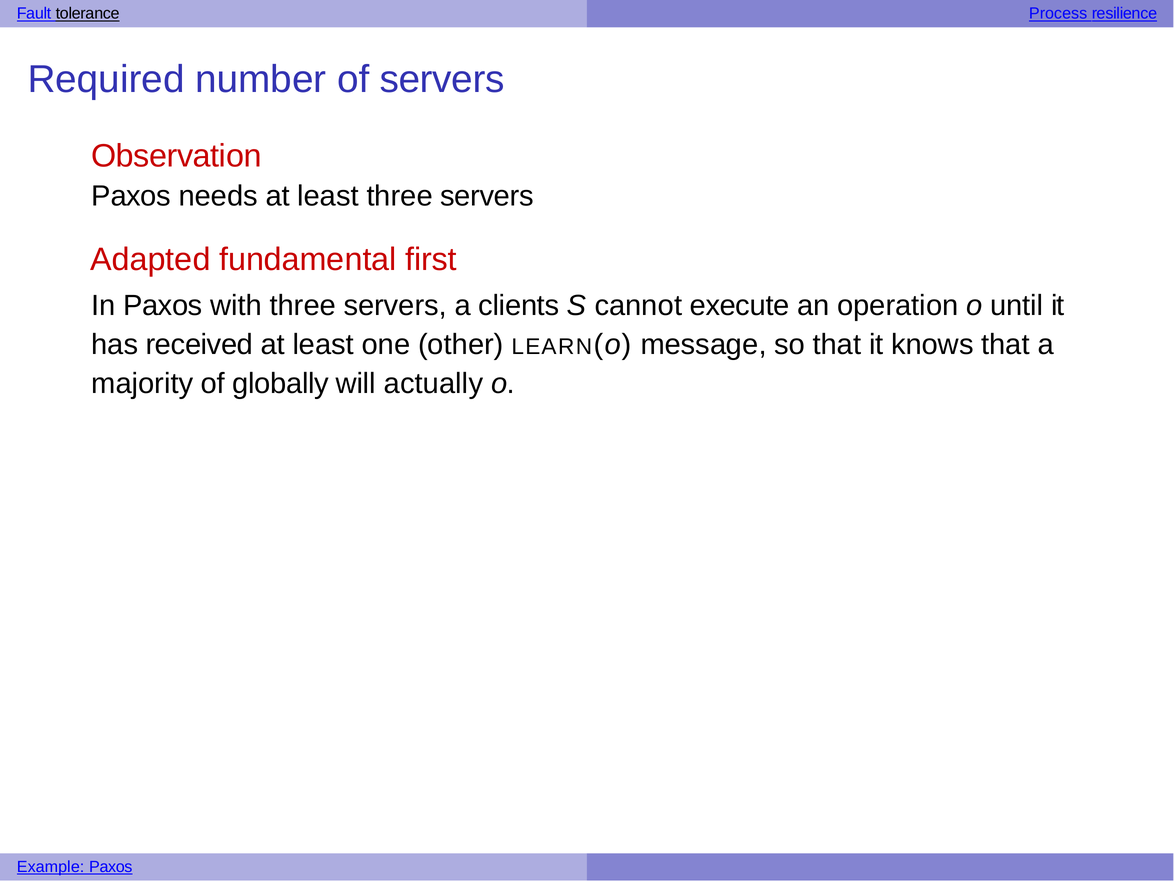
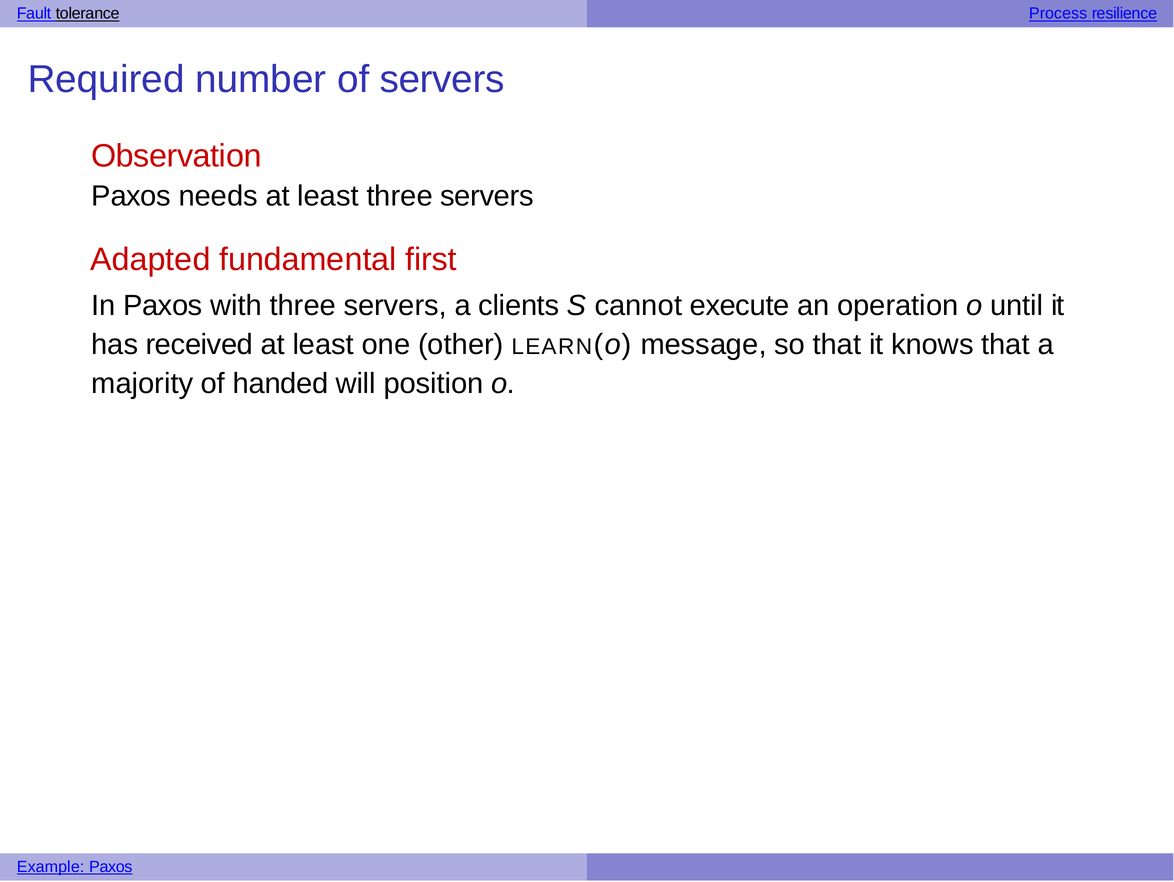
globally: globally -> handed (281, 383)
actually: actually -> position (434, 383)
